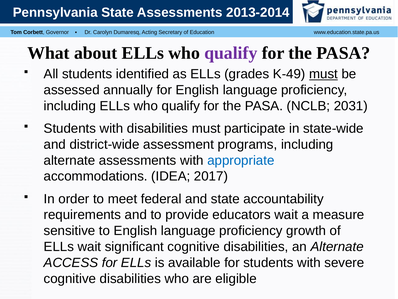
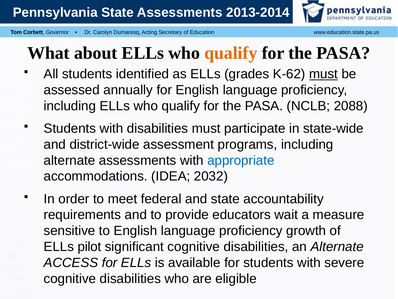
qualify colour: purple -> orange (231, 53)
K-49: K-49 -> K-62 (289, 74)
2031: 2031 -> 2088 (351, 106)
2017: 2017 -> 2032 (211, 176)
ELLs wait: wait -> pilot (89, 246)
